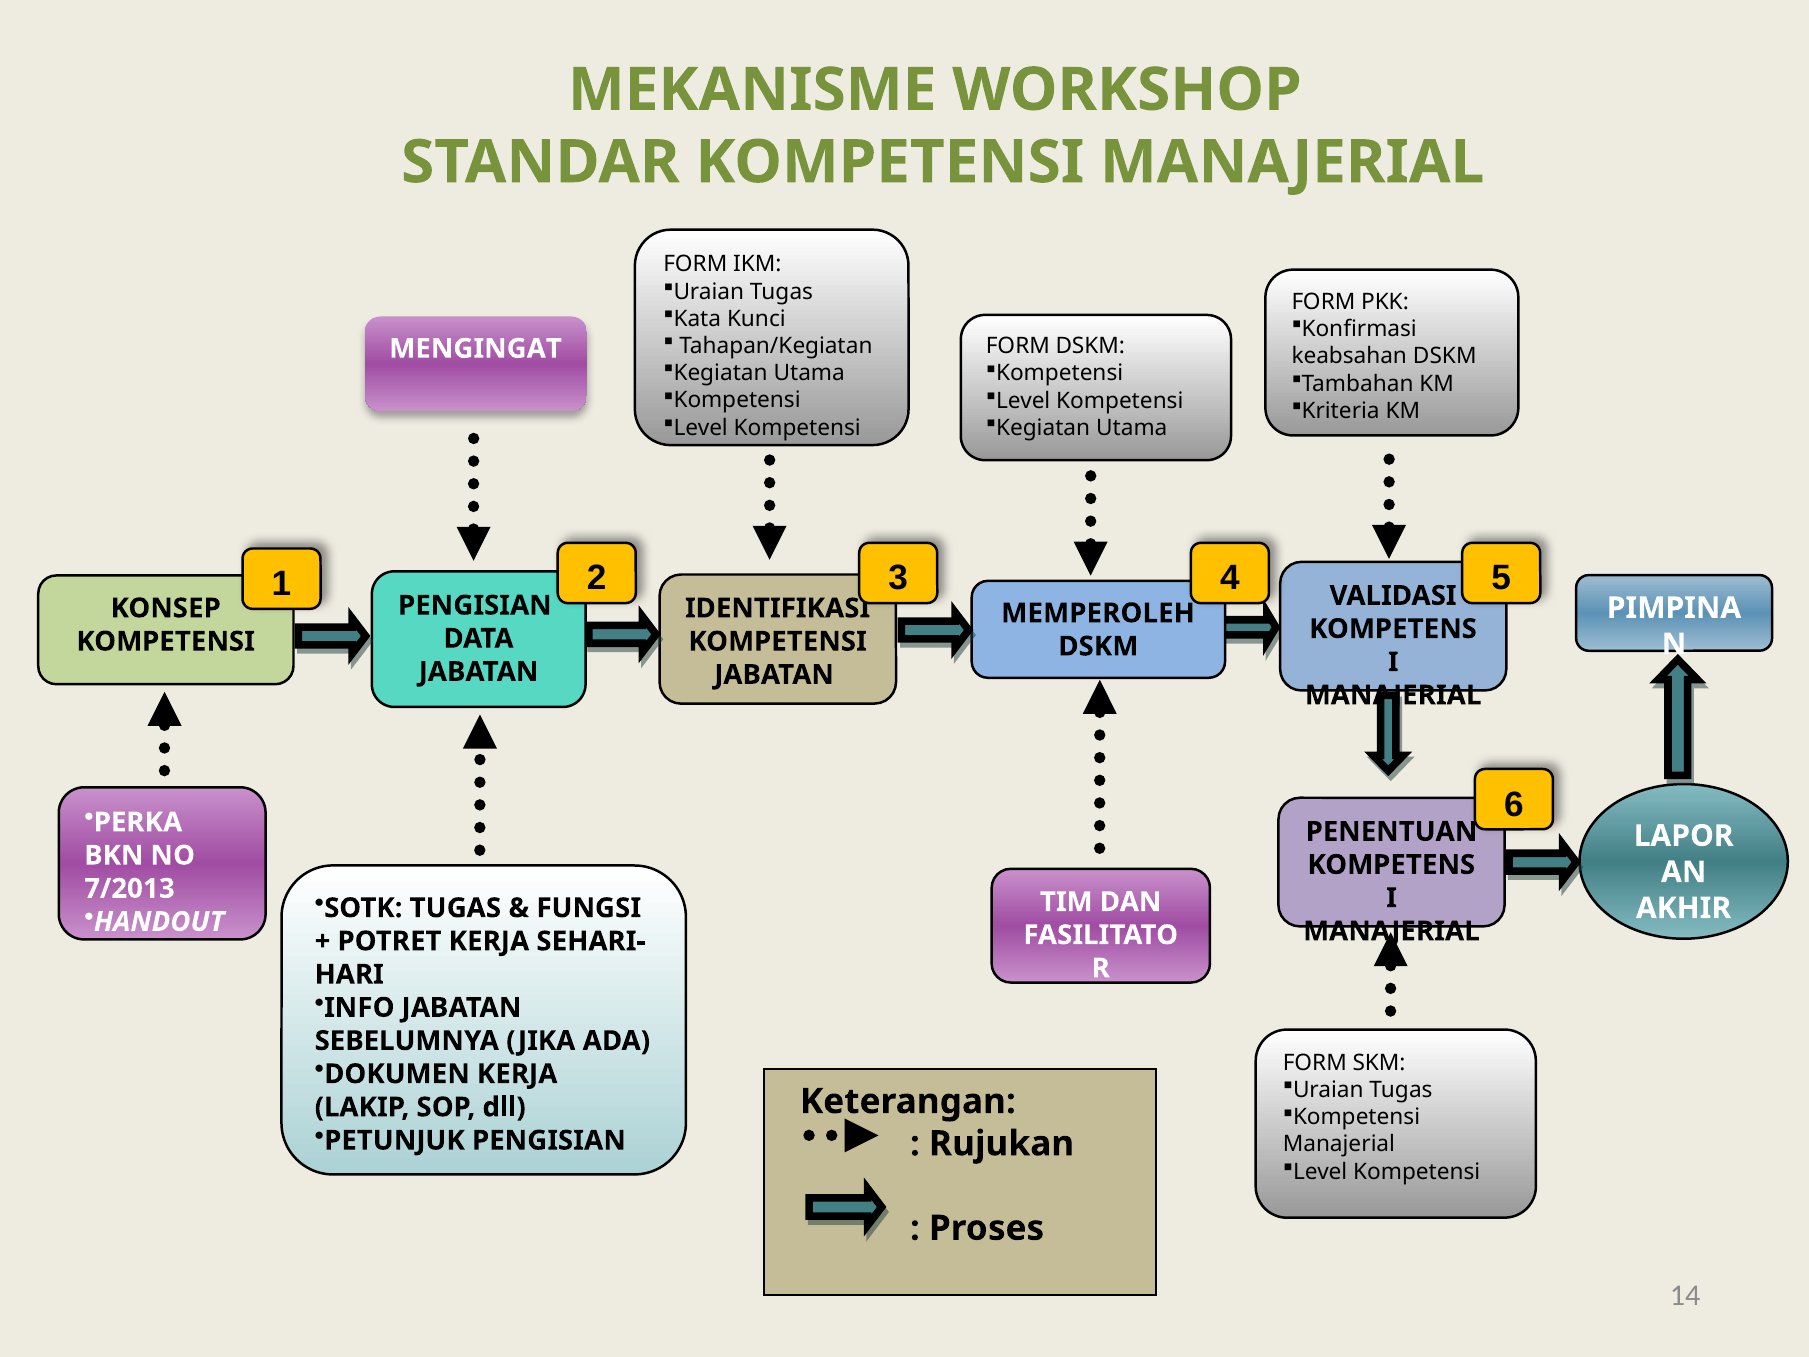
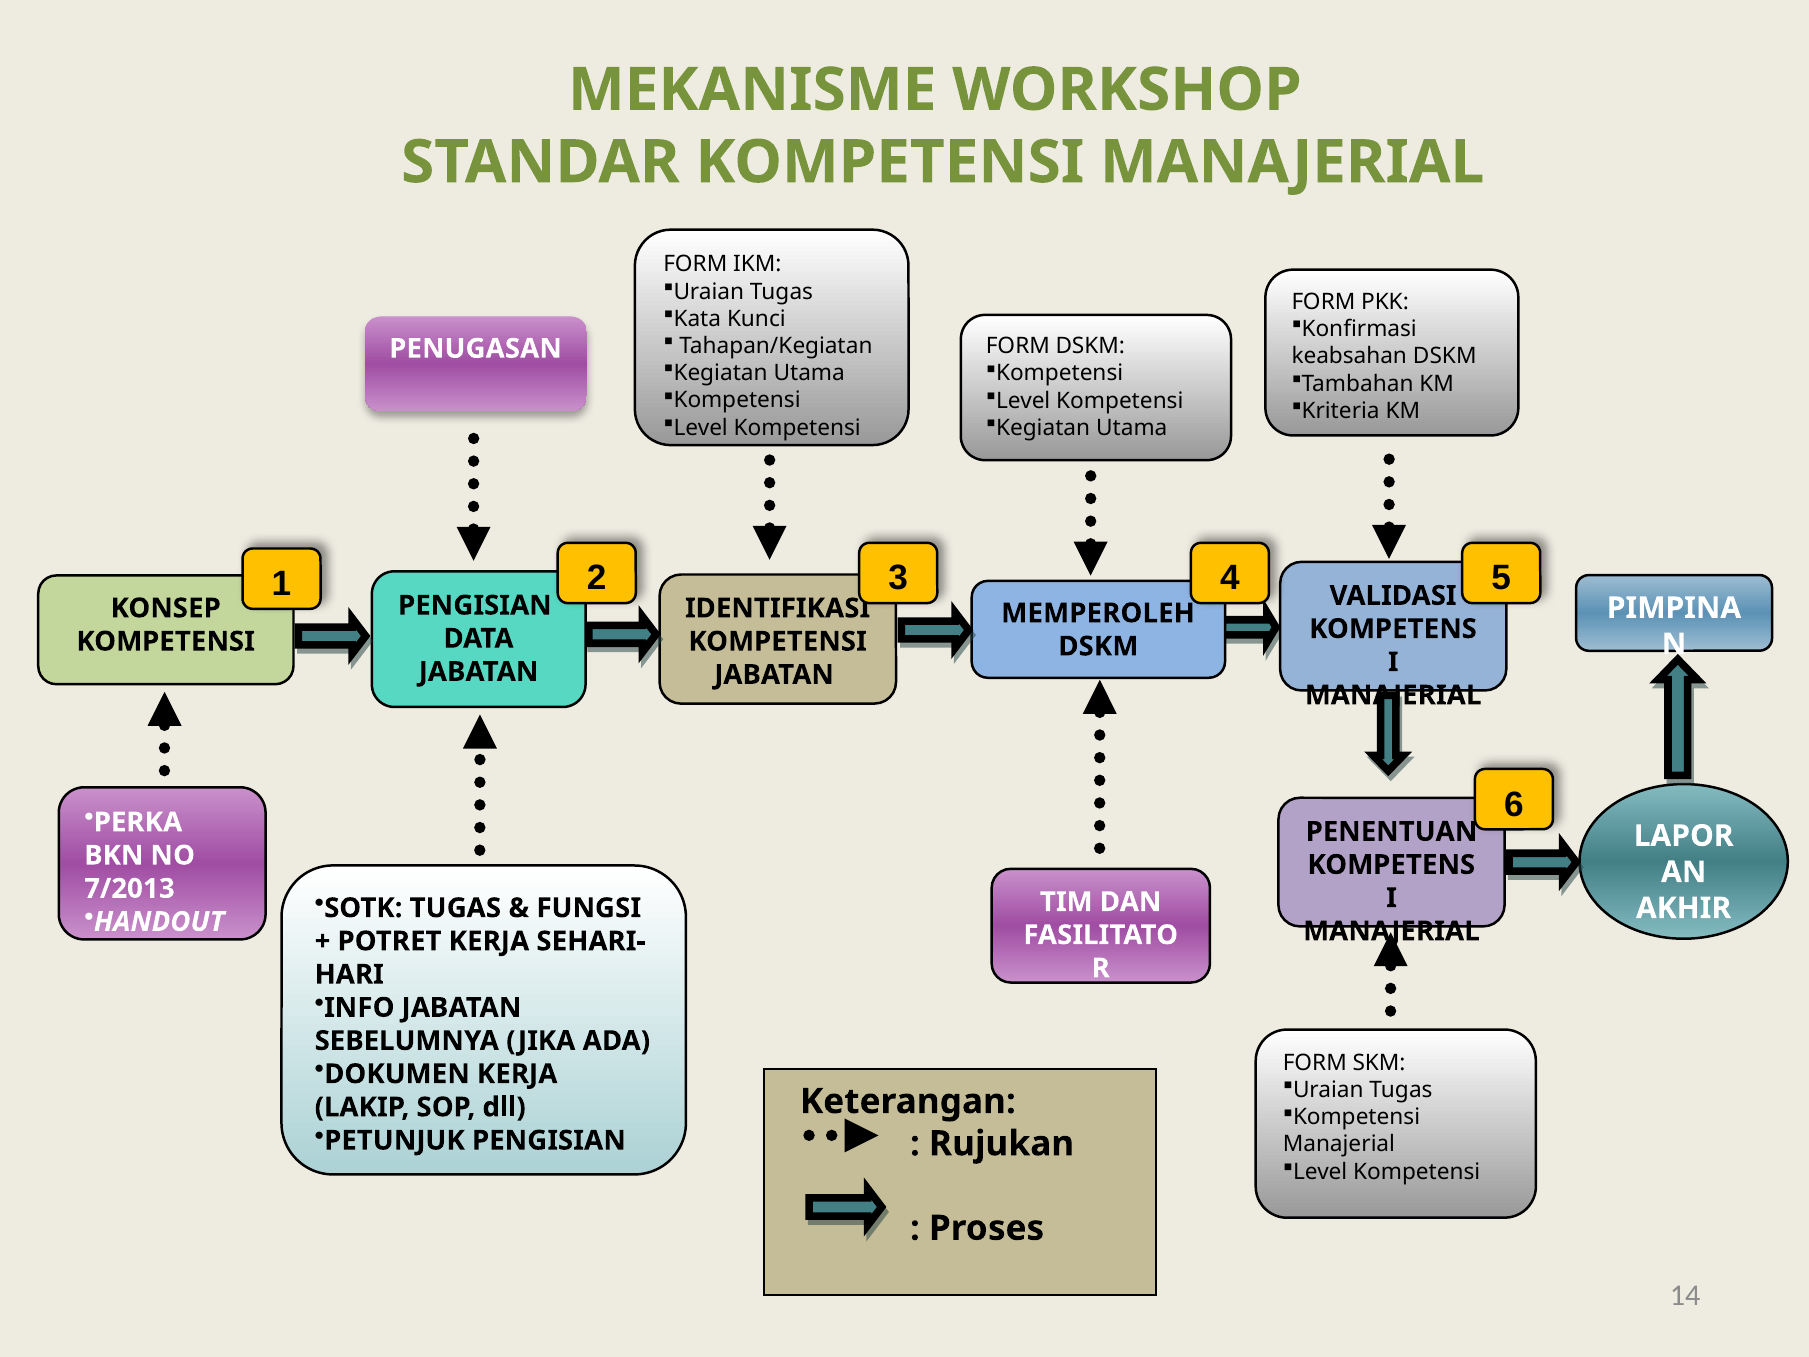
MENGINGAT: MENGINGAT -> PENUGASAN (476, 349)
